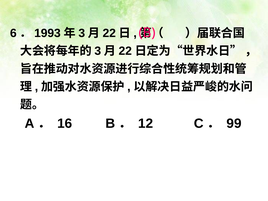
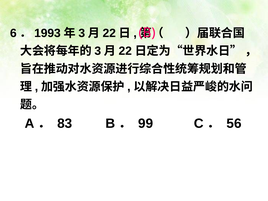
16: 16 -> 83 (65, 123)
12: 12 -> 99 (146, 123)
99: 99 -> 56 (234, 123)
